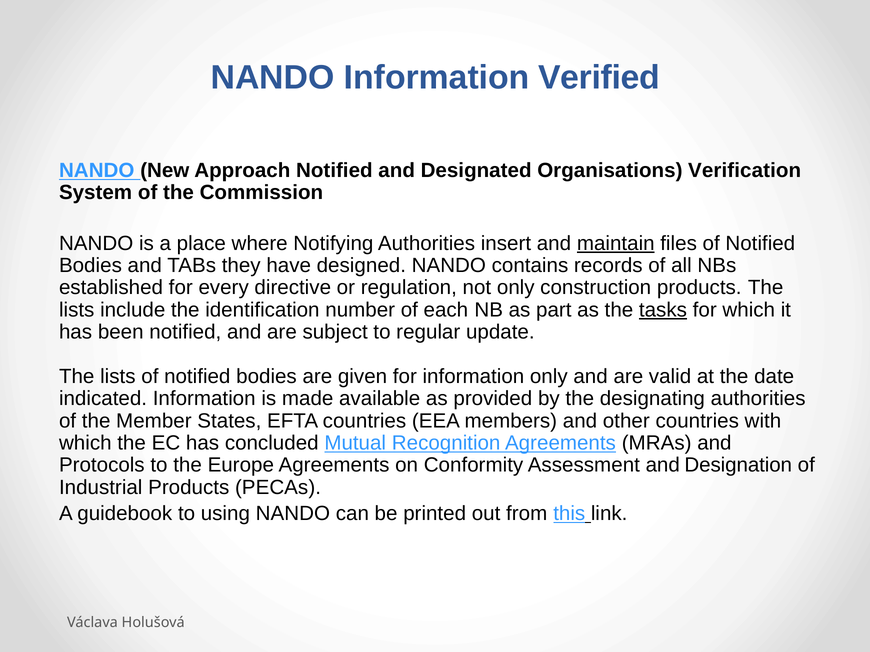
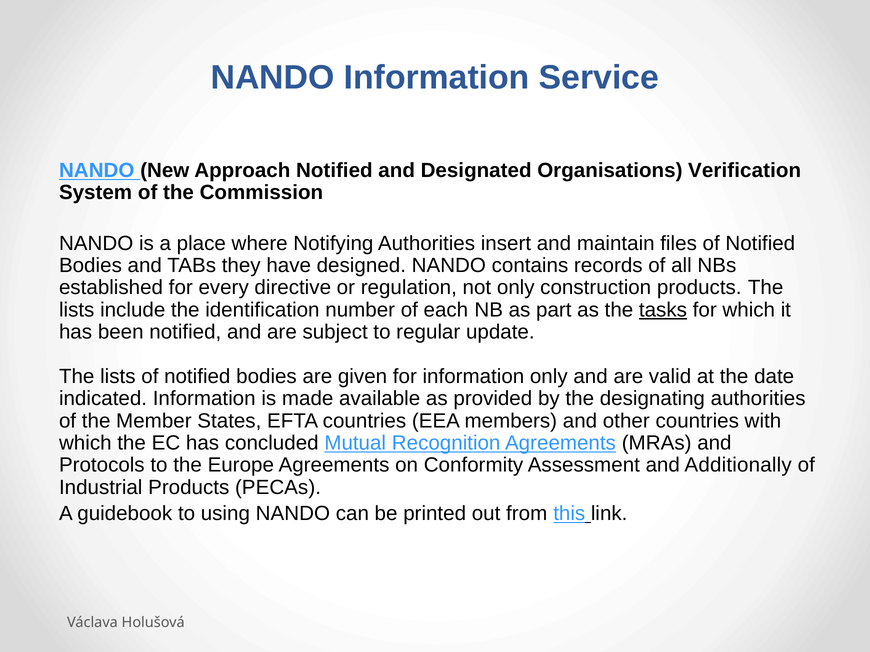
Verified: Verified -> Service (599, 78)
maintain underline: present -> none (616, 244)
Designation: Designation -> Additionally (738, 465)
